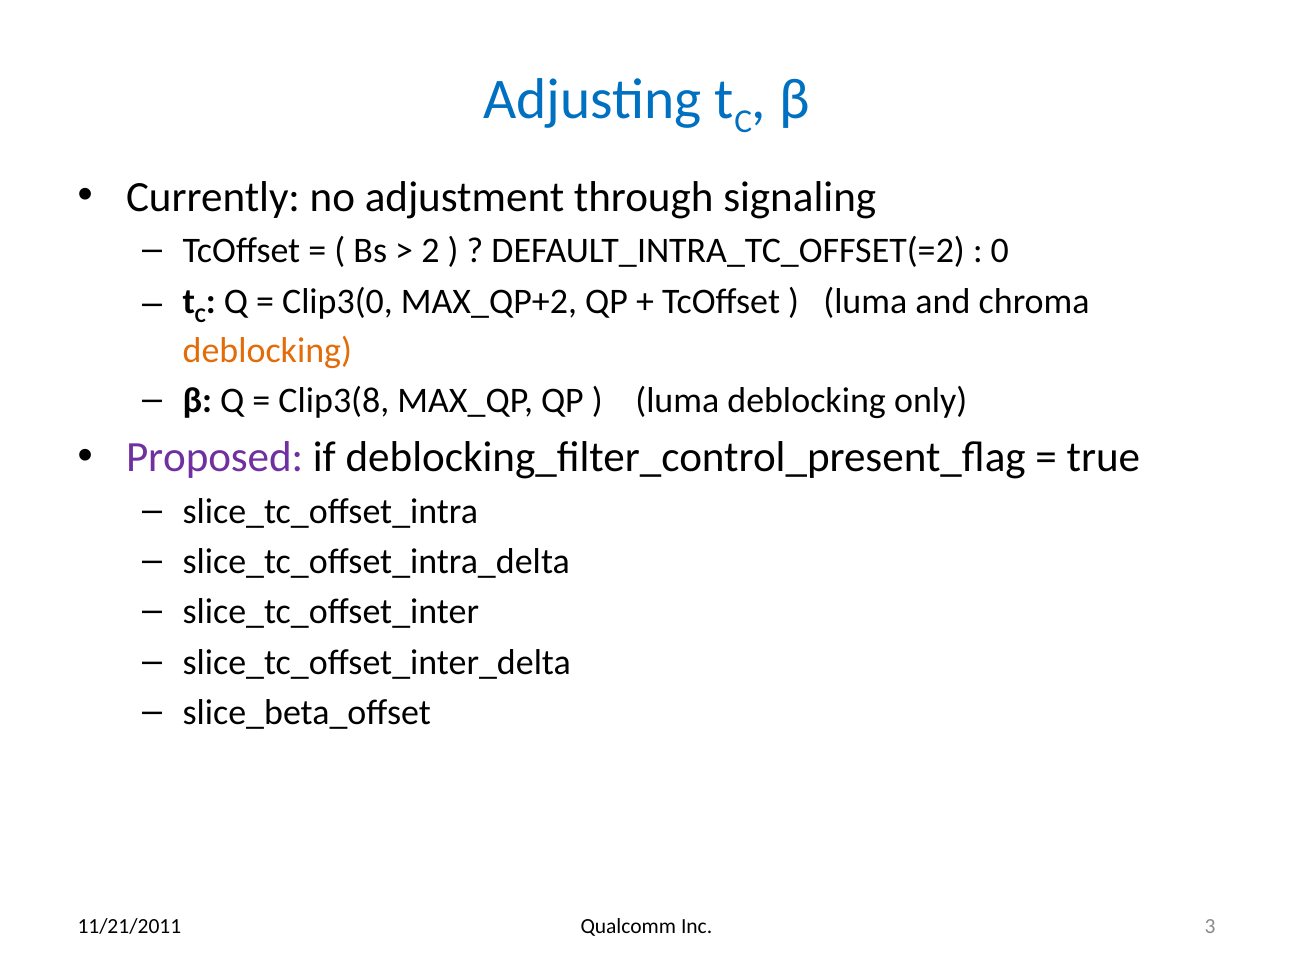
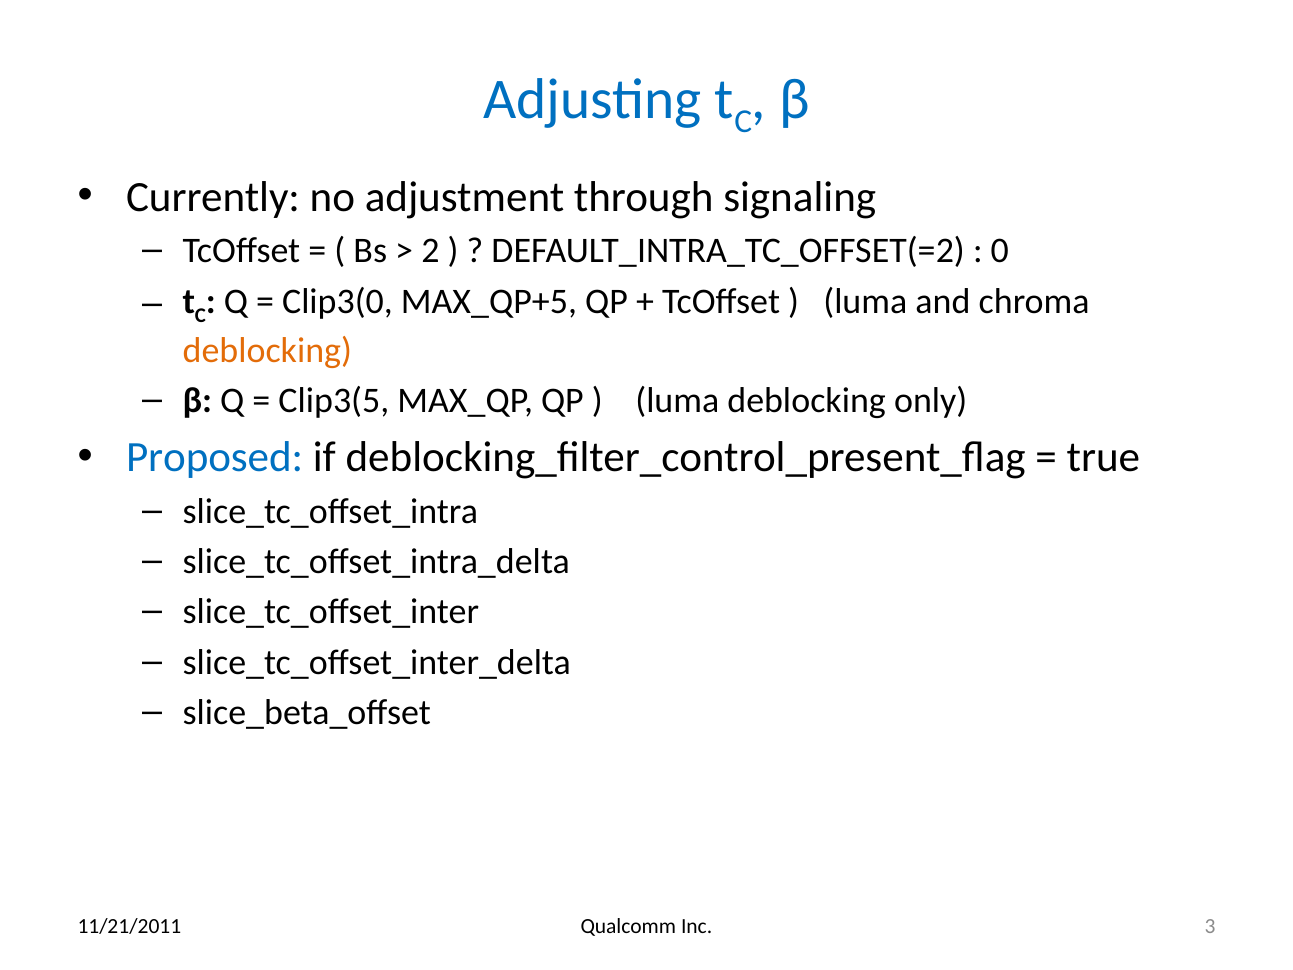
MAX_QP+2: MAX_QP+2 -> MAX_QP+5 (489, 301)
Clip3(8: Clip3(8 -> Clip3(5 (334, 401)
Proposed colour: purple -> blue (215, 457)
